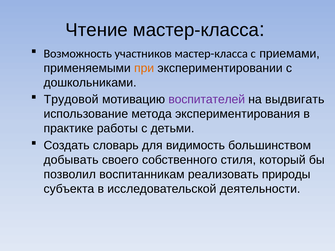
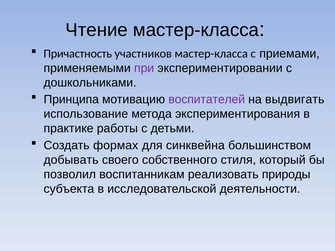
Возможность: Возможность -> Причастность (78, 54)
при colour: orange -> purple (144, 68)
Трудовой: Трудовой -> Принципа (71, 100)
словарь: словарь -> формах (116, 146)
видимость: видимость -> синквейна (195, 146)
